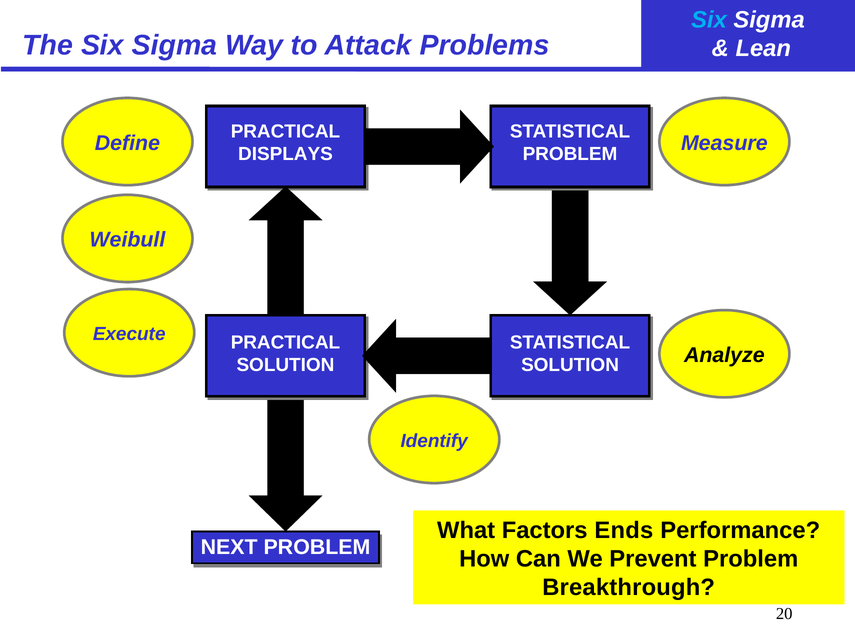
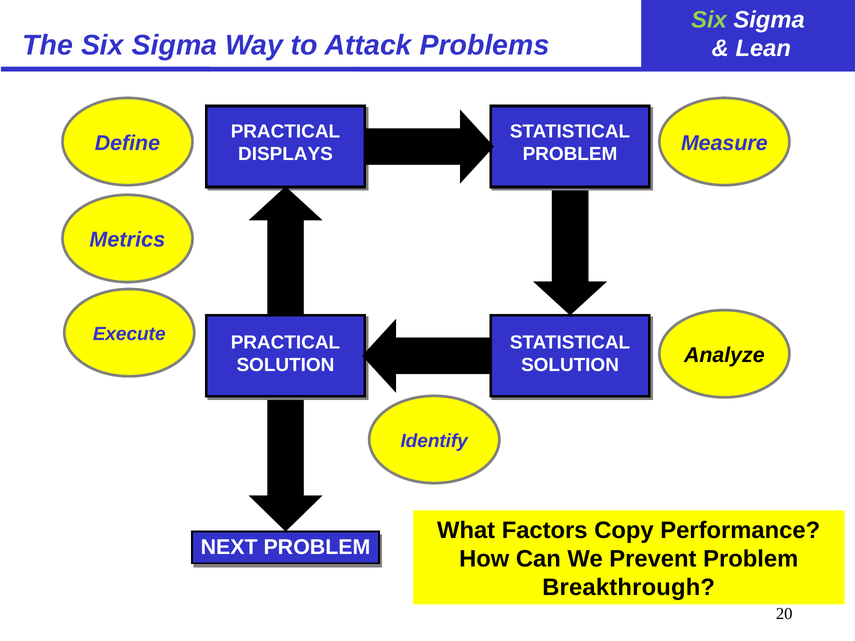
Six colour: light blue -> light green (709, 20)
Weibull: Weibull -> Metrics (127, 240)
Ends: Ends -> Copy (624, 531)
